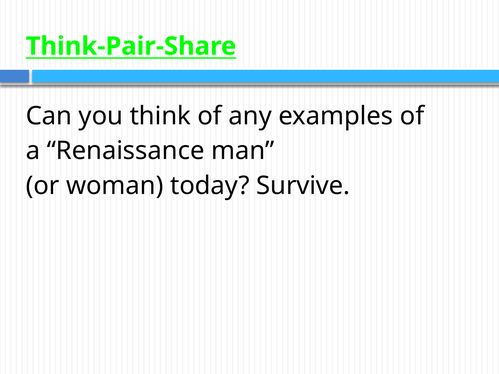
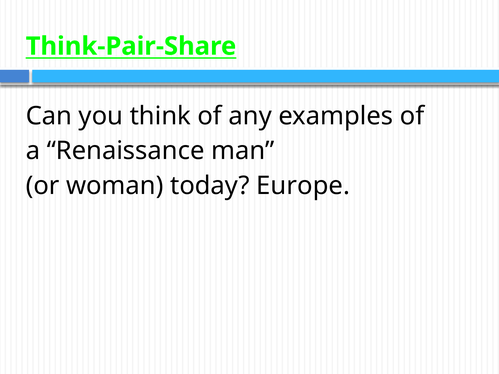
Survive: Survive -> Europe (303, 186)
